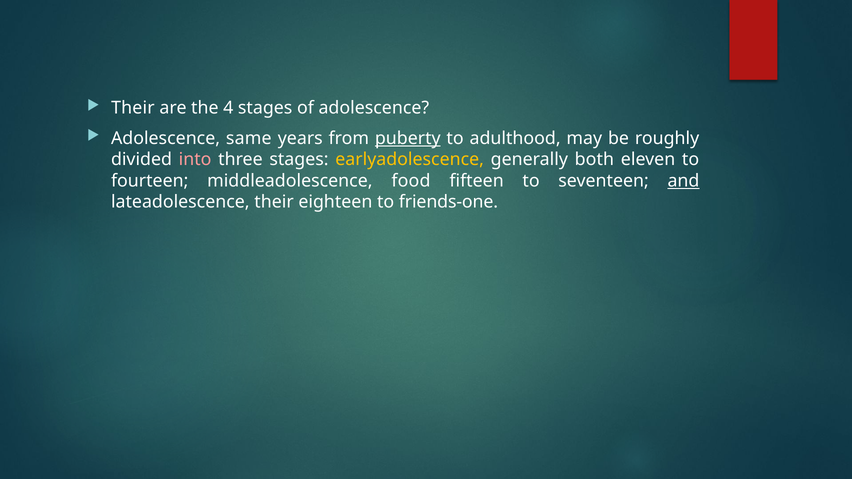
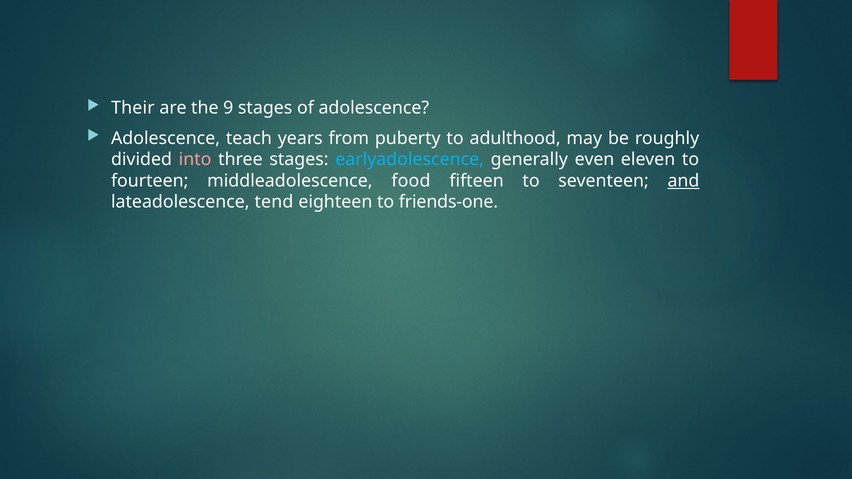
4: 4 -> 9 (228, 108)
same: same -> teach (249, 138)
puberty underline: present -> none (408, 138)
earlyadolescence colour: yellow -> light blue (410, 160)
both: both -> even (594, 160)
lateadolescence their: their -> tend (274, 202)
